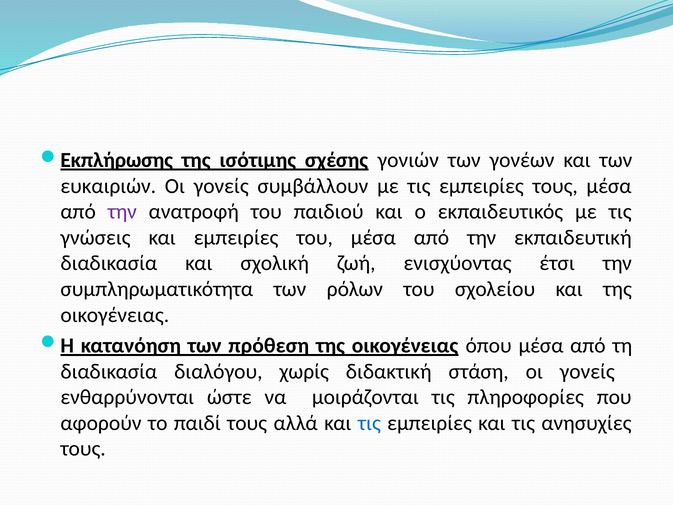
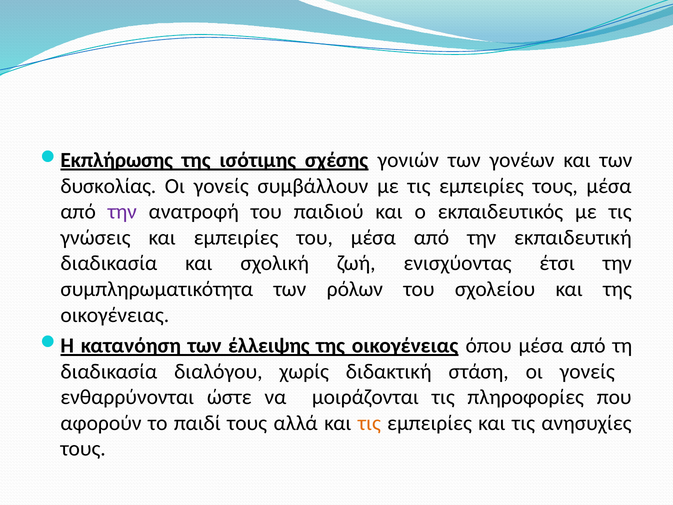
ευκαιριών: ευκαιριών -> δυσκολίας (108, 186)
πρόθεση: πρόθεση -> έλλειψης (269, 345)
τις colour: blue -> orange (369, 423)
